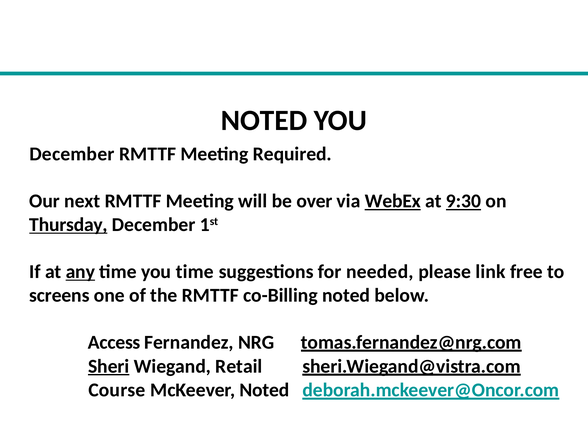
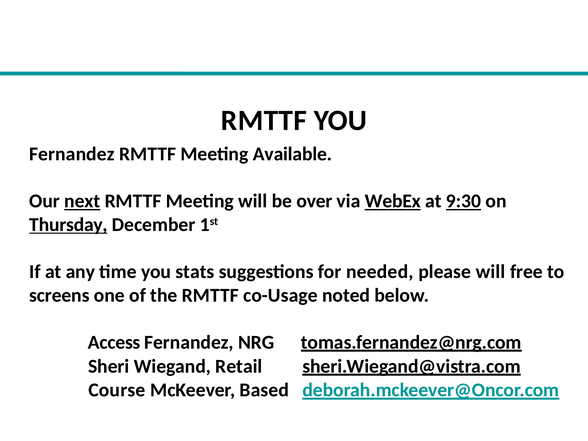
NOTED: NOTED -> RMTTF (264, 121)
December: December -> Fernandez (72, 154)
Required: Required -> Available (292, 154)
next underline: none -> present (82, 201)
any underline: present -> none (80, 272)
you time: time -> stats (195, 272)
please link: link -> will (490, 272)
co-Billing: co-Billing -> co-Usage (280, 295)
Sheri underline: present -> none (109, 366)
McKeever Noted: Noted -> Based (264, 390)
